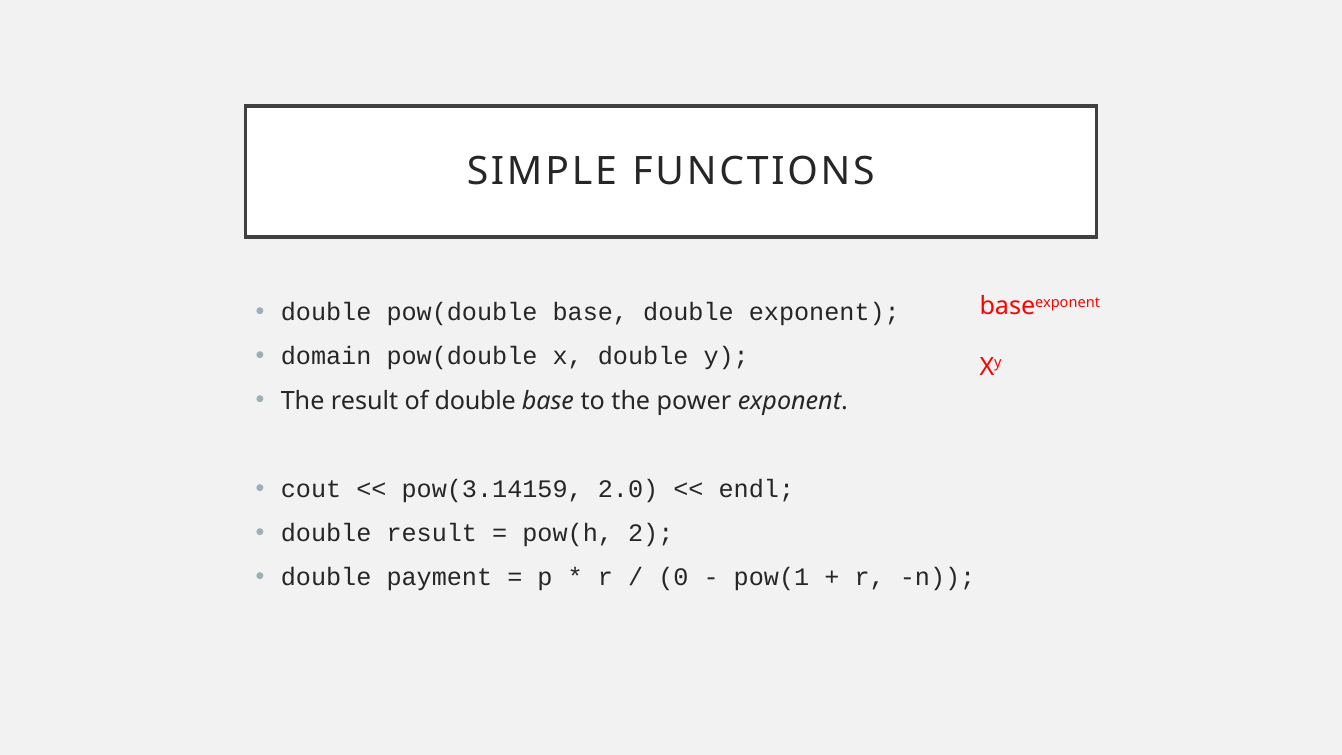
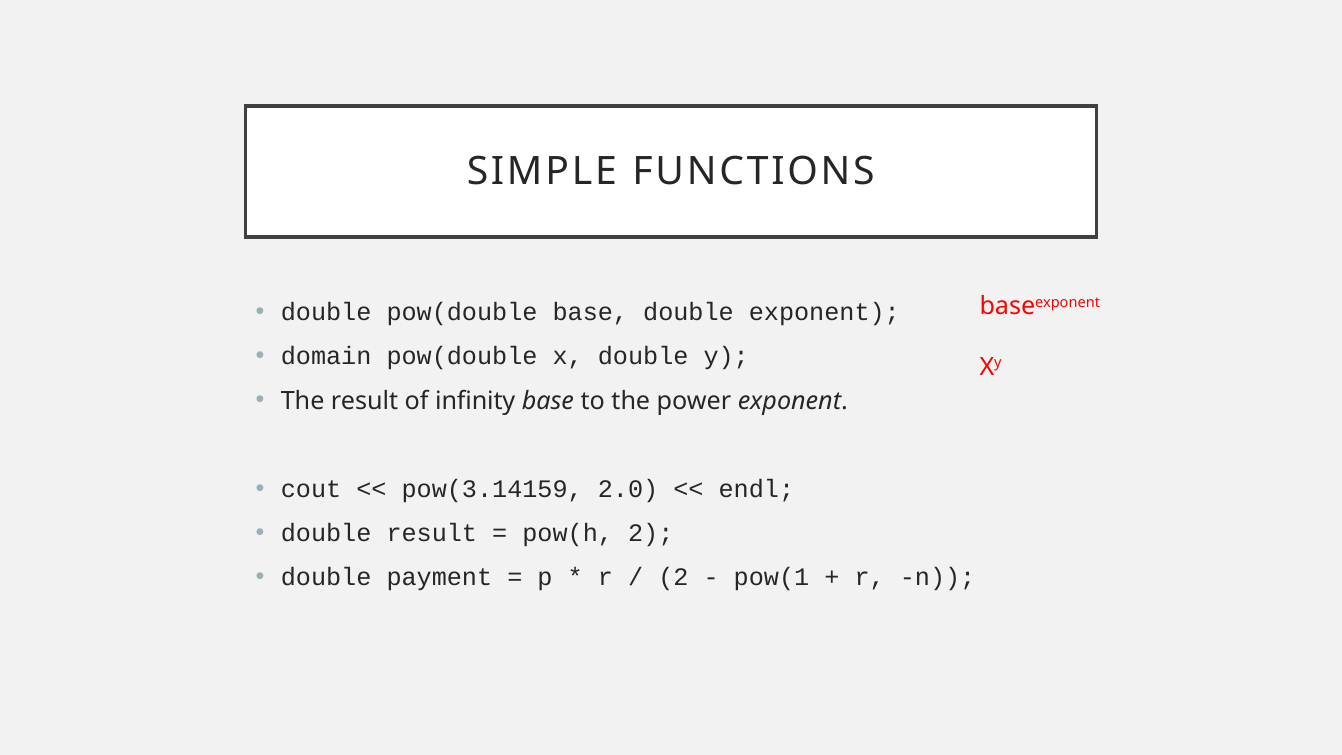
of double: double -> infinity (475, 401)
0: 0 -> 2 (673, 577)
